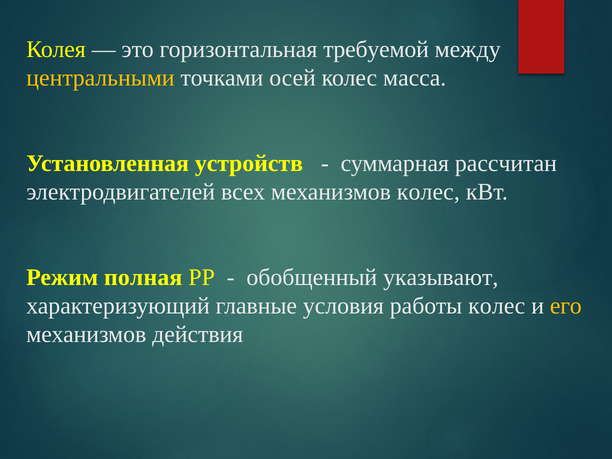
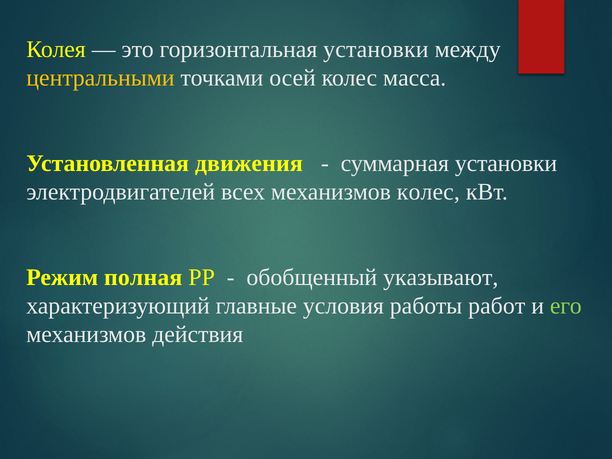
горизонтальная требуемой: требуемой -> установки (376, 50)
устройств: устройств -> движения (249, 164)
суммарная рассчитан: рассчитан -> установки (506, 164)
работы колес: колес -> работ (497, 306)
его colour: yellow -> light green (566, 306)
